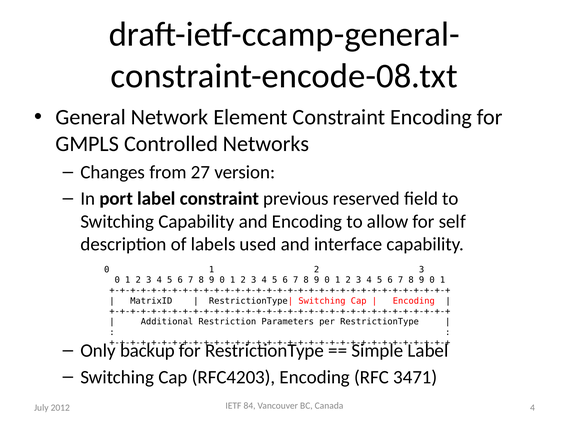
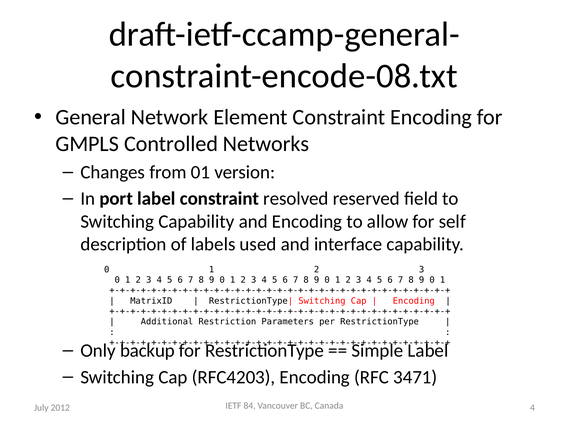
27: 27 -> 01 (200, 172)
previous: previous -> resolved (296, 199)
